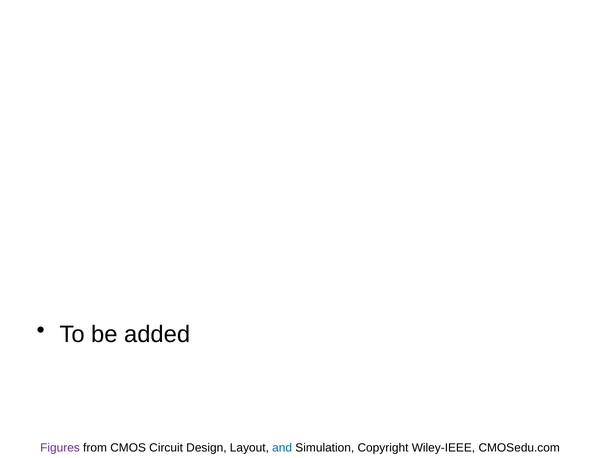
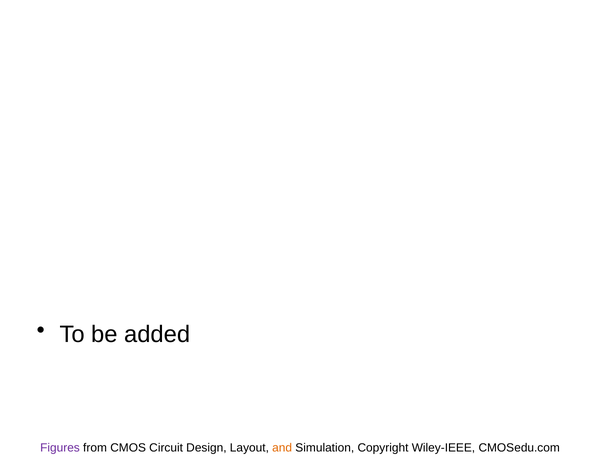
and colour: blue -> orange (282, 448)
